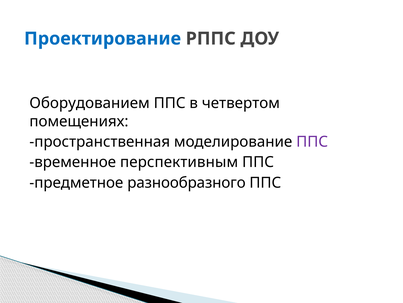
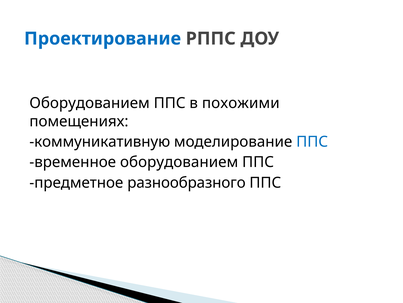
четвертом: четвертом -> похожими (241, 103)
пространственная: пространственная -> коммуникативную (100, 141)
ППС colour: purple -> blue (312, 141)
временное перспективным: перспективным -> оборудованием (179, 162)
